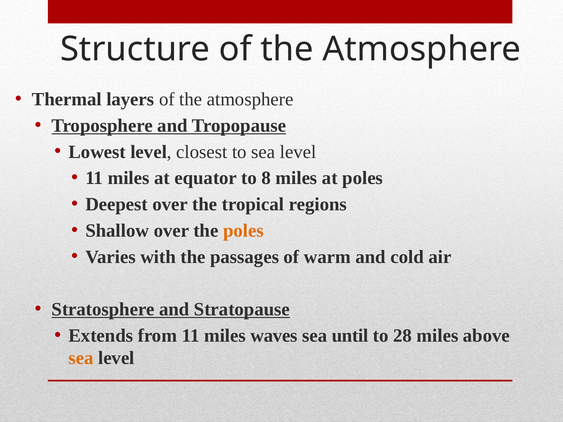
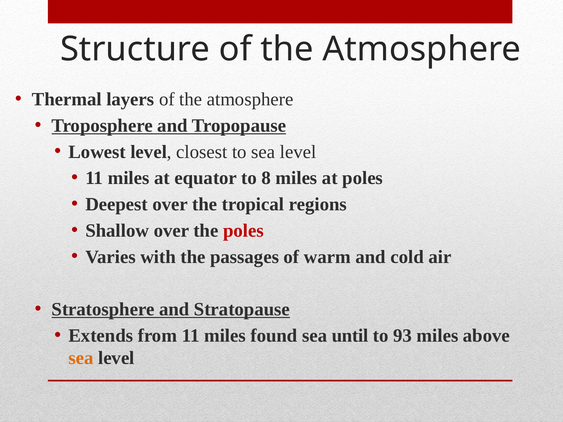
poles colour: orange -> red (243, 231)
waves: waves -> found (274, 336)
28: 28 -> 93 (403, 336)
